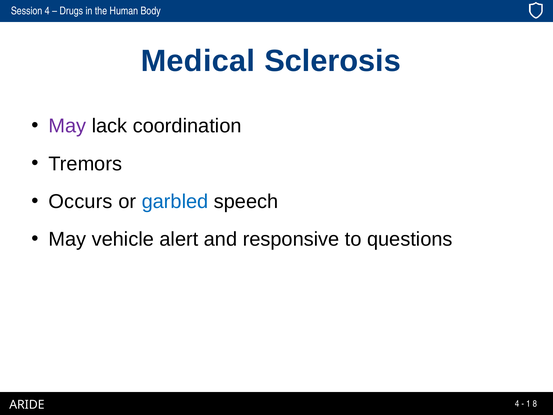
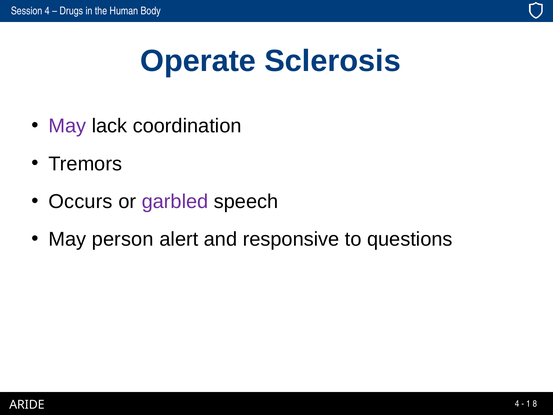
Medical: Medical -> Operate (198, 61)
garbled colour: blue -> purple (175, 201)
vehicle: vehicle -> person (123, 239)
